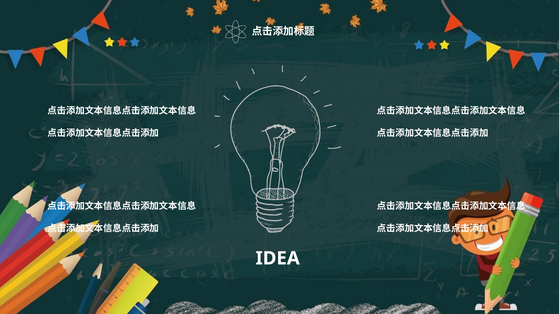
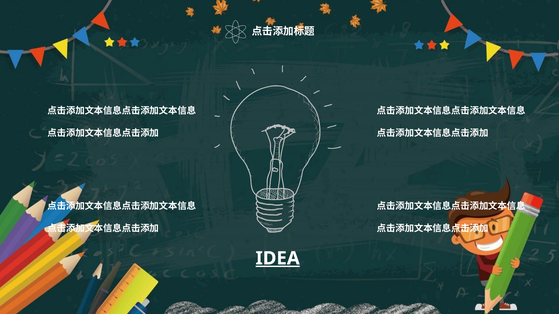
IDEA underline: none -> present (278, 259)
